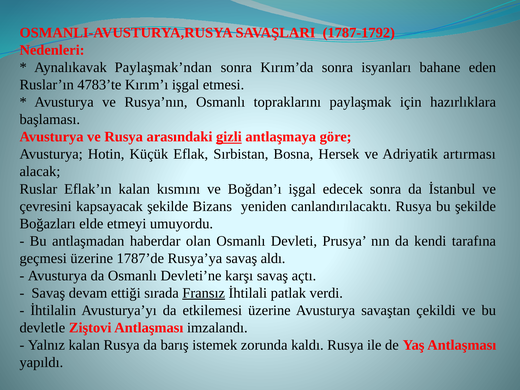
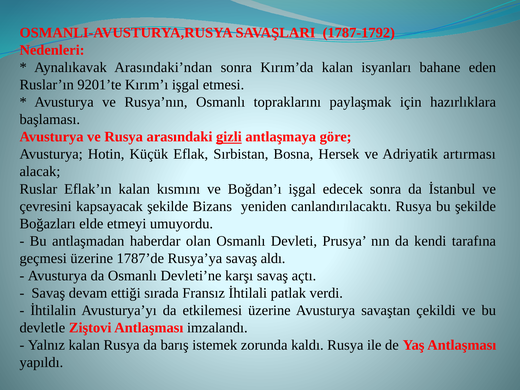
Paylaşmak’ndan: Paylaşmak’ndan -> Arasındaki’ndan (163, 68)
Kırım’da sonra: sonra -> kalan (337, 68)
4783’te: 4783’te -> 9201’te (99, 85)
Fransız underline: present -> none (204, 293)
